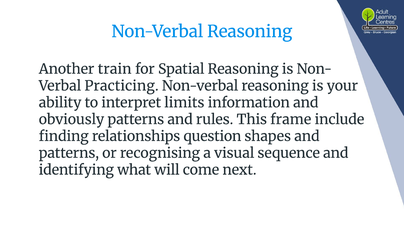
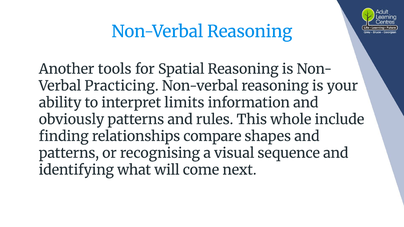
train: train -> tools (115, 69)
frame: frame -> whole (291, 120)
question: question -> compare (212, 137)
